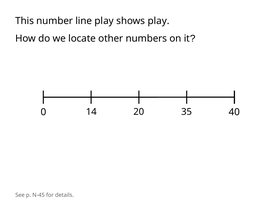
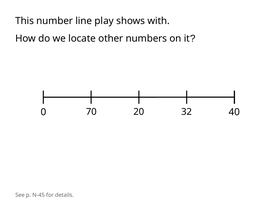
shows play: play -> with (159, 21)
14: 14 -> 70 (91, 112)
35: 35 -> 32 (187, 112)
